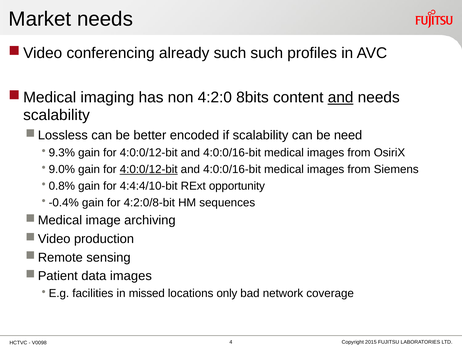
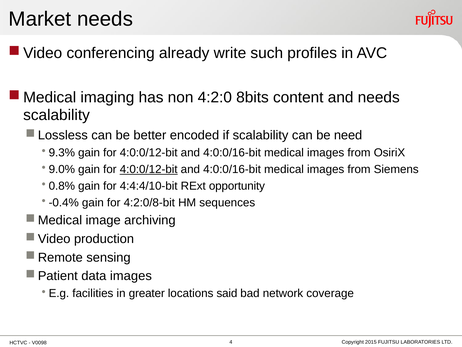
already such: such -> write (230, 53)
and underline: present -> none (341, 97)
missed: missed -> greater (147, 293)
only: only -> said (227, 293)
